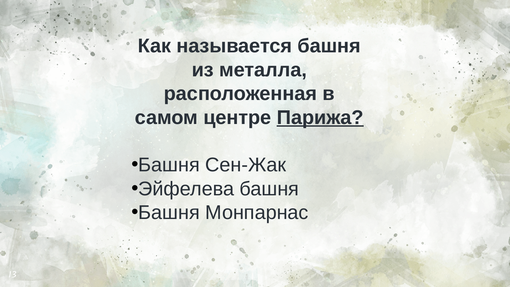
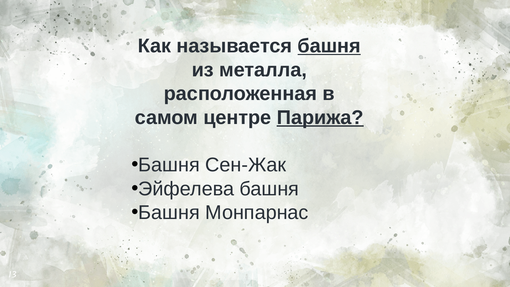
башня underline: none -> present (329, 46)
